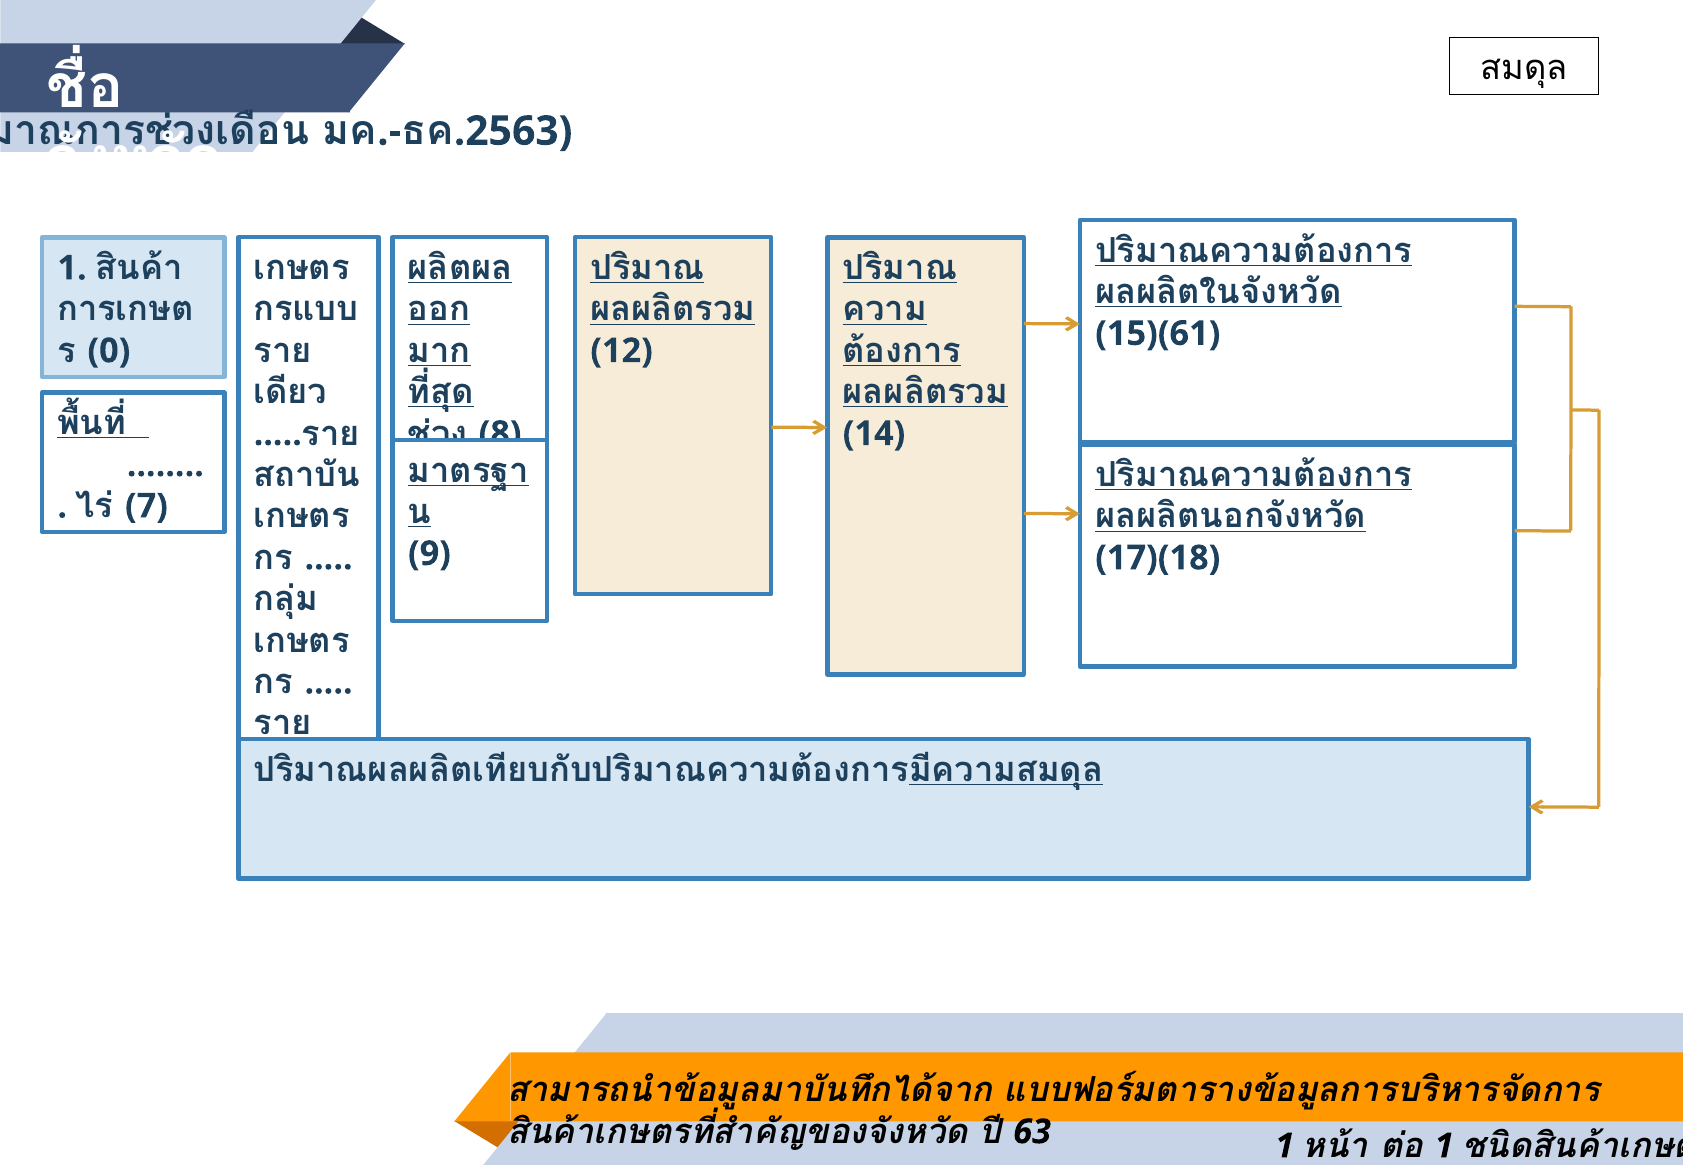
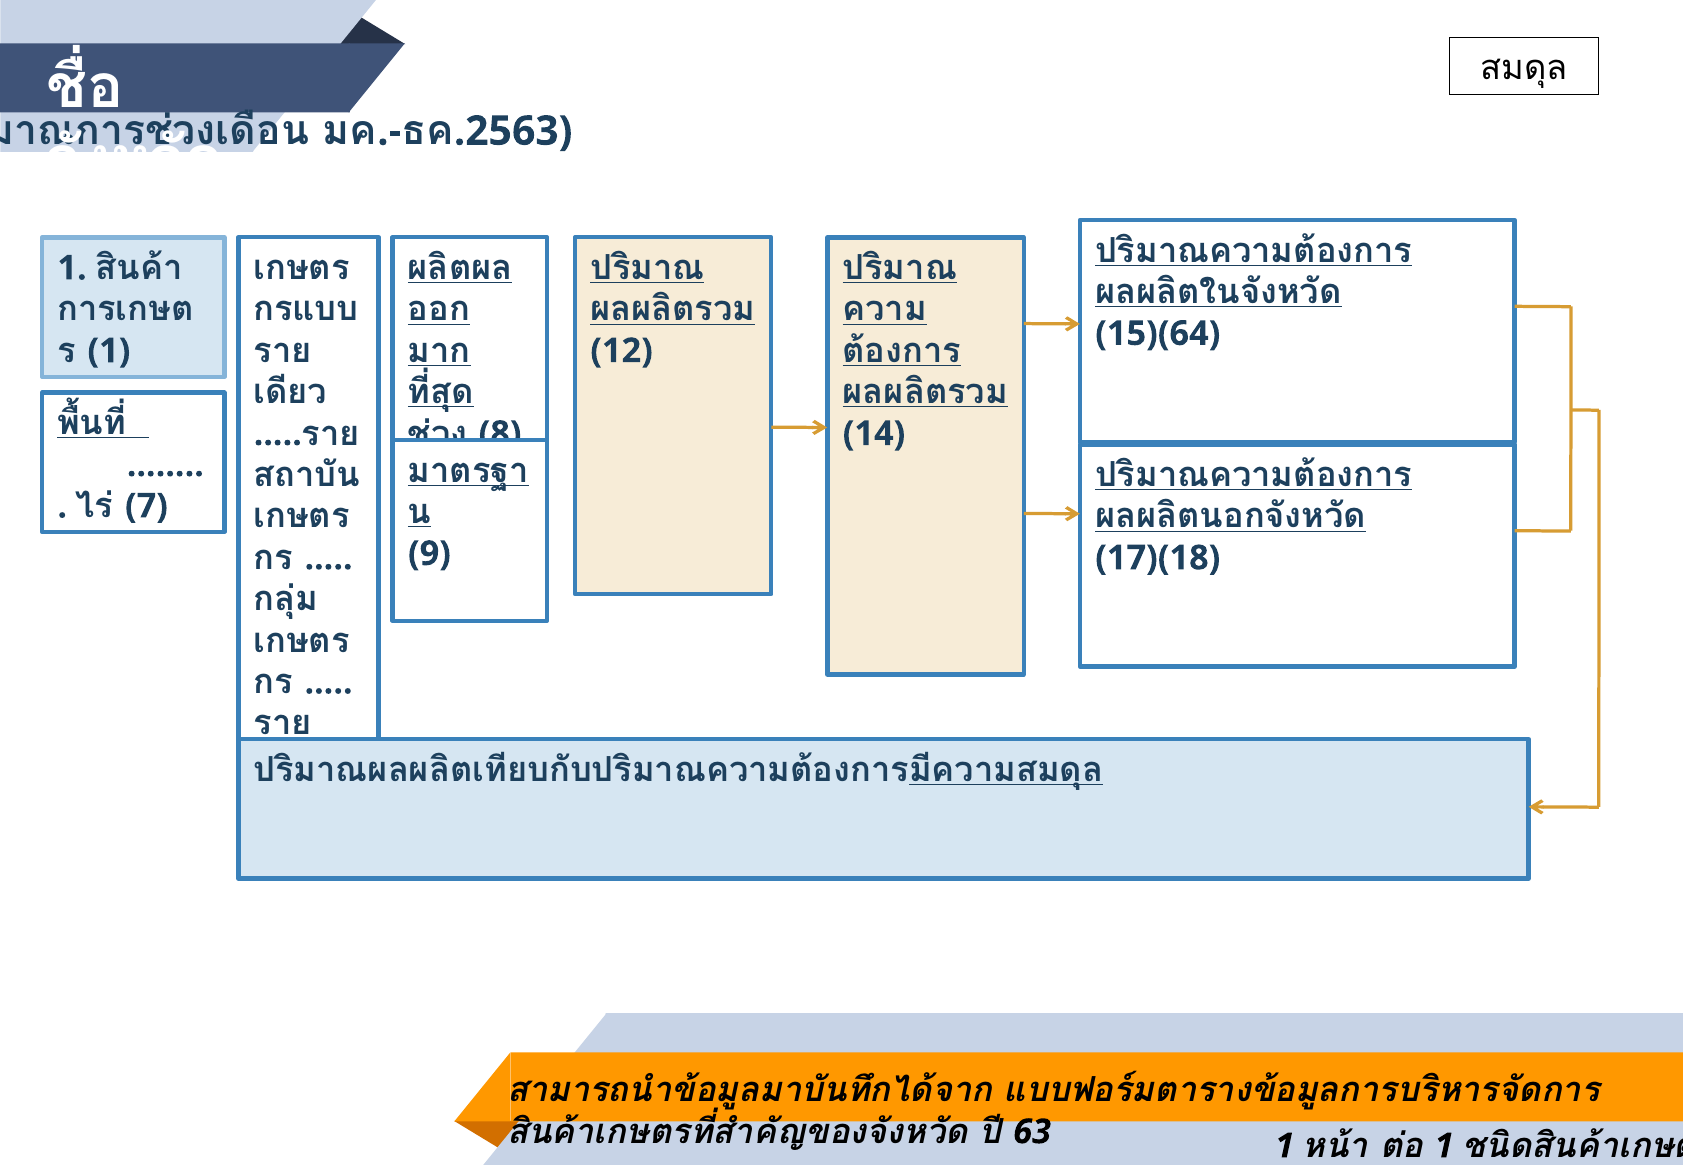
15)(61: 15)(61 -> 15)(64 (1158, 334)
0: 0 -> 1 (109, 351)
